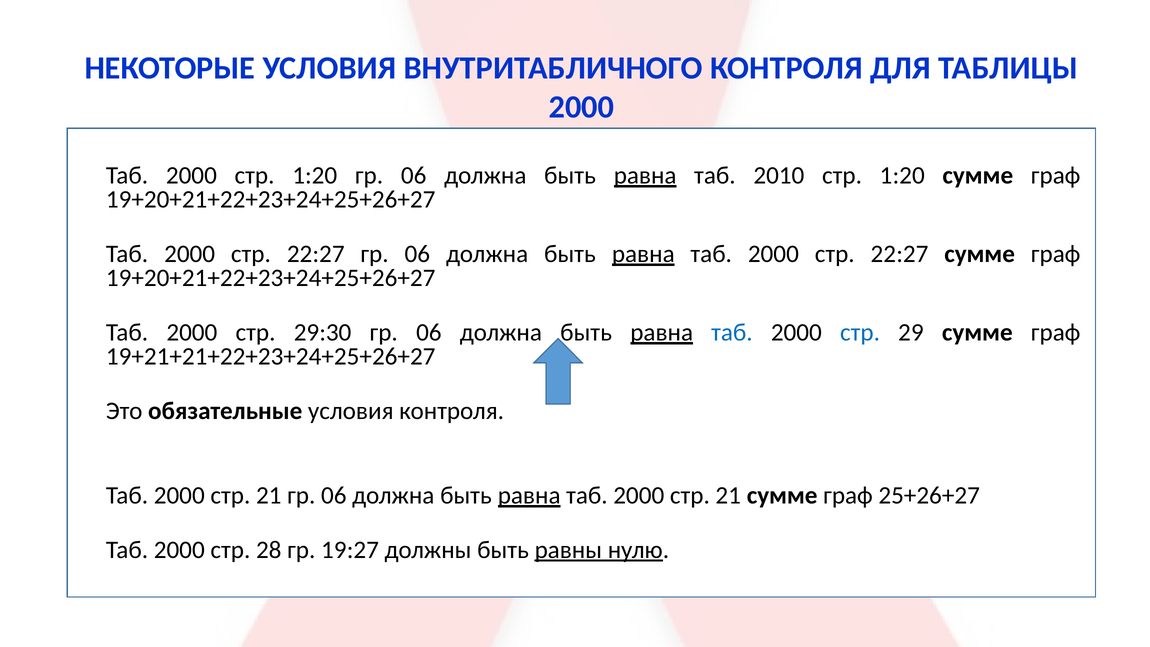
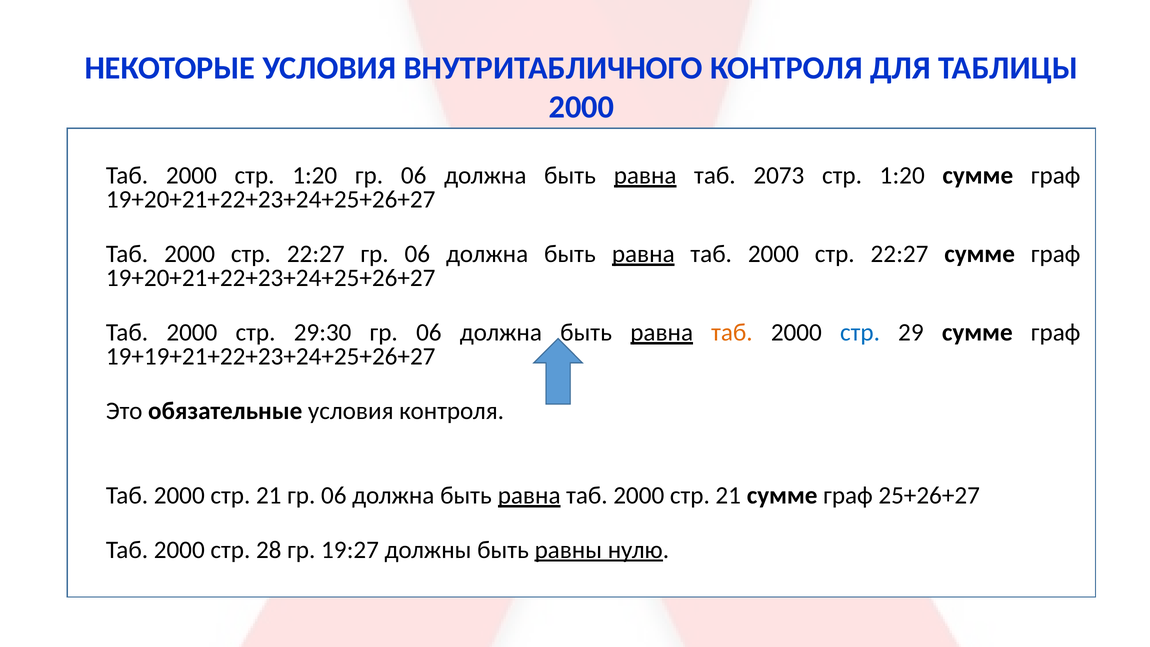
2010: 2010 -> 2073 (779, 175)
таб colour: blue -> orange (732, 332)
19+21+21+22+23+24+25+26+27: 19+21+21+22+23+24+25+26+27 -> 19+19+21+22+23+24+25+26+27 (271, 356)
